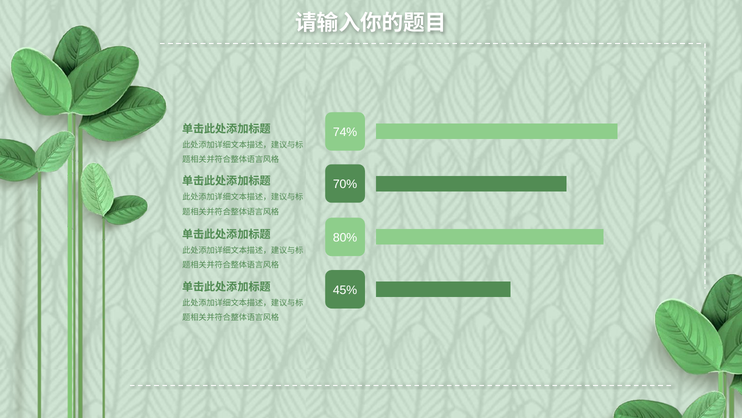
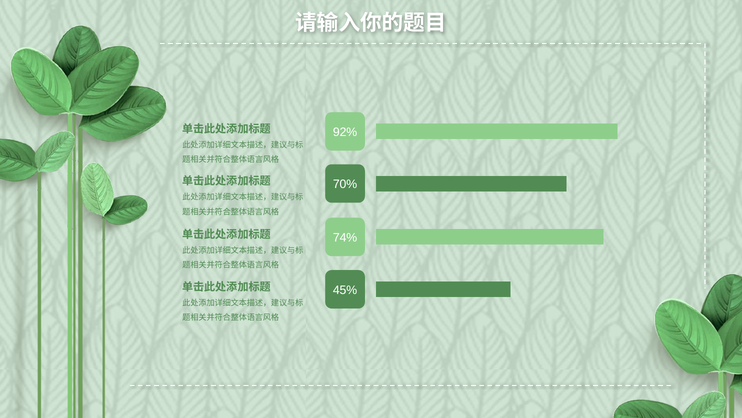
74%: 74% -> 92% (345, 132)
80%: 80% -> 74% (345, 237)
